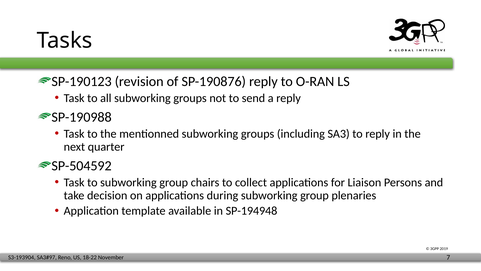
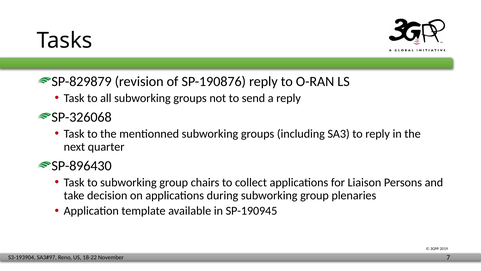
SP-190123: SP-190123 -> SP-829879 (82, 81)
SP-190988: SP-190988 -> SP-326068 (82, 117)
SP-504592: SP-504592 -> SP-896430 (82, 166)
SP-194948: SP-194948 -> SP-190945 (251, 211)
